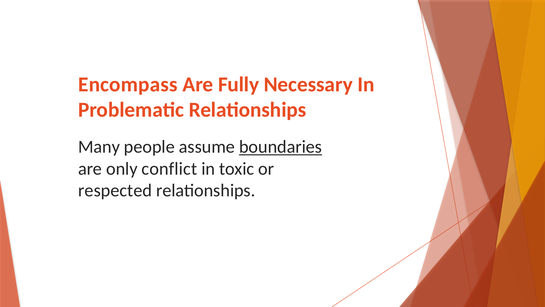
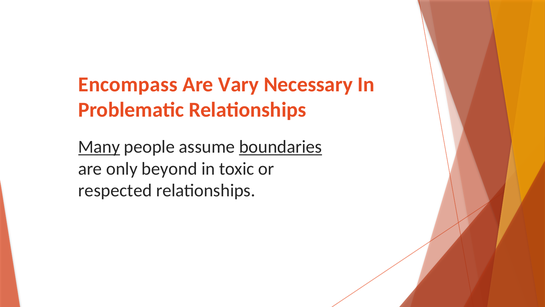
Fully: Fully -> Vary (238, 84)
Many underline: none -> present (99, 147)
conflict: conflict -> beyond (170, 169)
